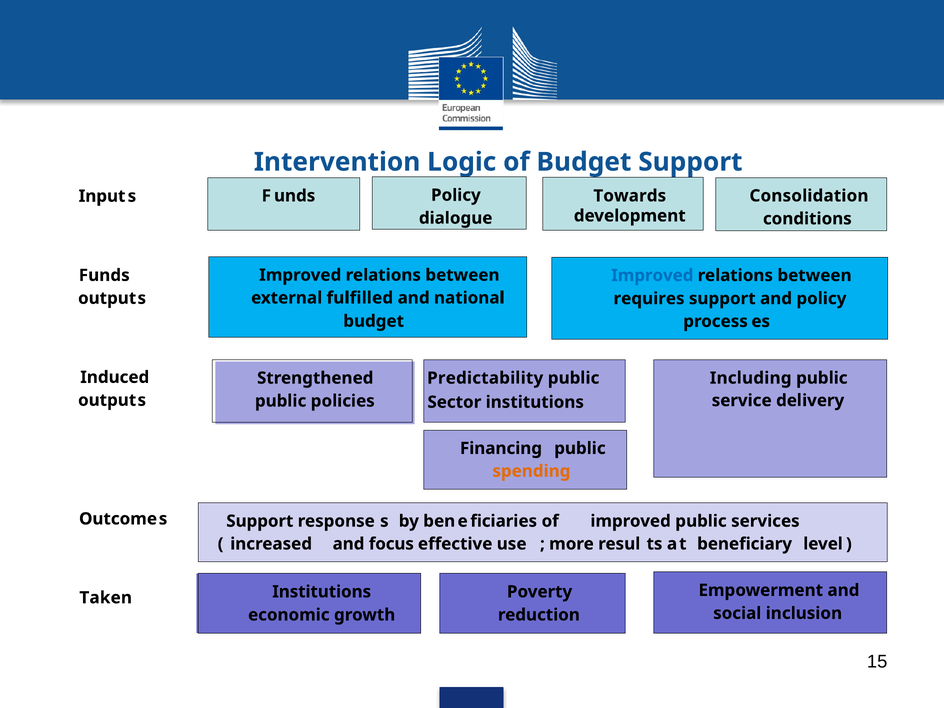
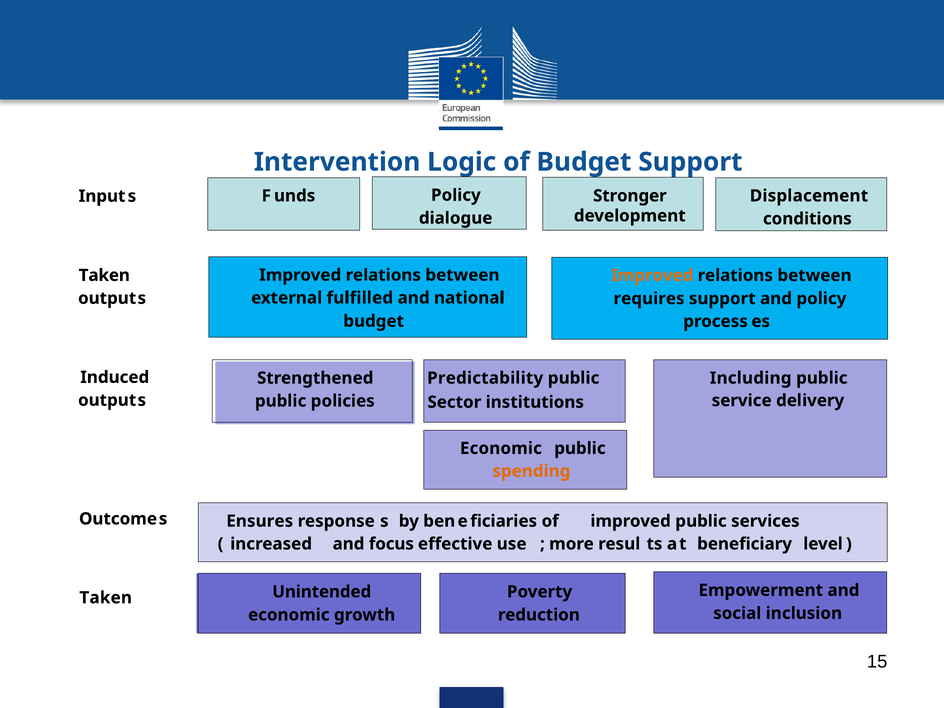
Towards: Towards -> Stronger (630, 196)
Consolidation: Consolidation -> Displacement (809, 196)
Funds: Funds -> Taken (104, 275)
Improved colour: blue -> orange (652, 275)
Financing: Financing -> Economic (501, 448)
Support: Support -> Ensures (260, 521)
Institutions: Institutions -> Unintended (322, 592)
